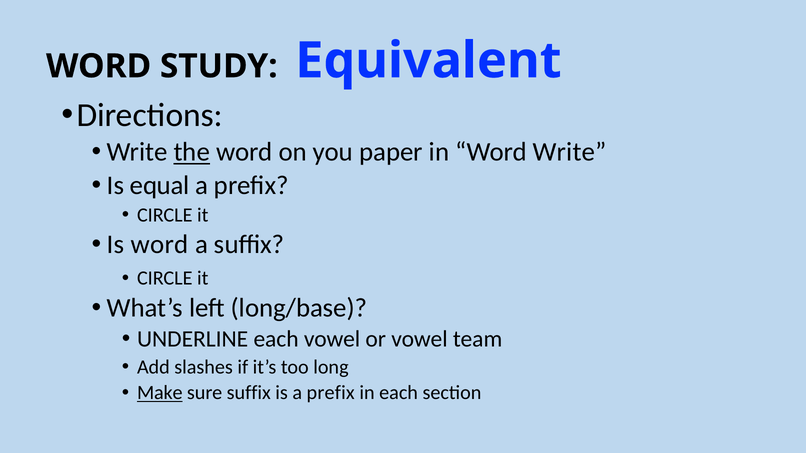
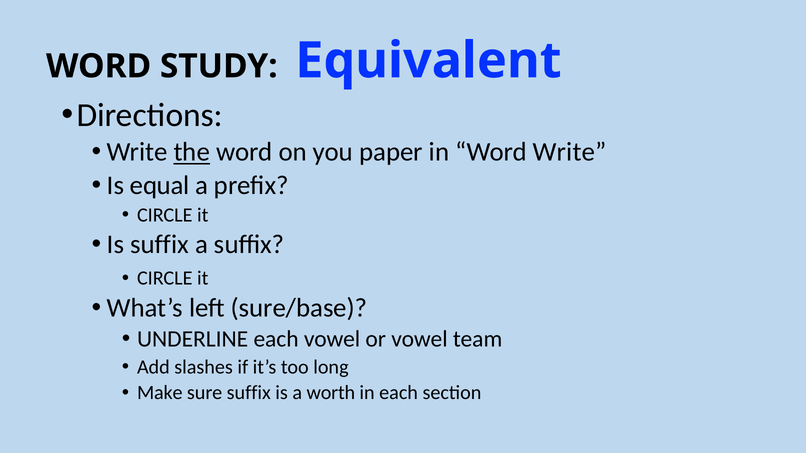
Is word: word -> suffix (160, 245)
long/base: long/base -> sure/base (299, 308)
Make underline: present -> none (160, 393)
is a prefix: prefix -> worth (331, 393)
